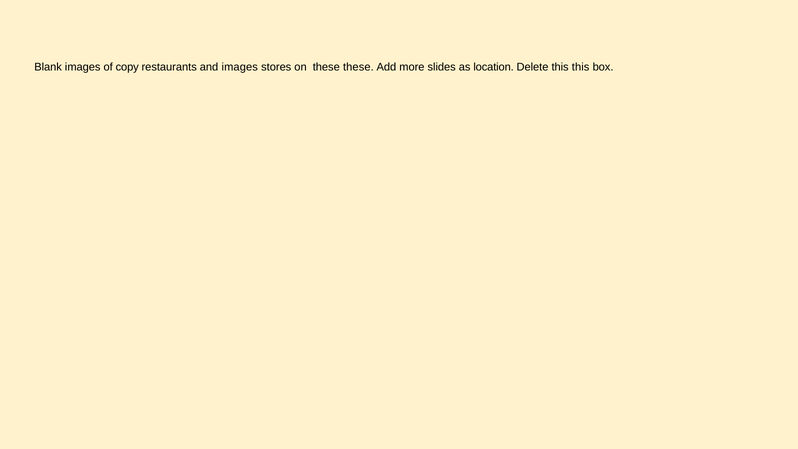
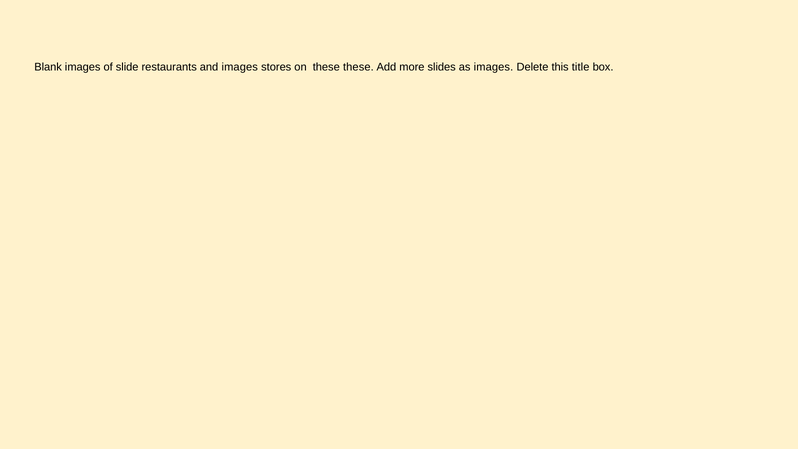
copy: copy -> slide (127, 67)
as location: location -> images (493, 67)
this this: this -> title (581, 67)
